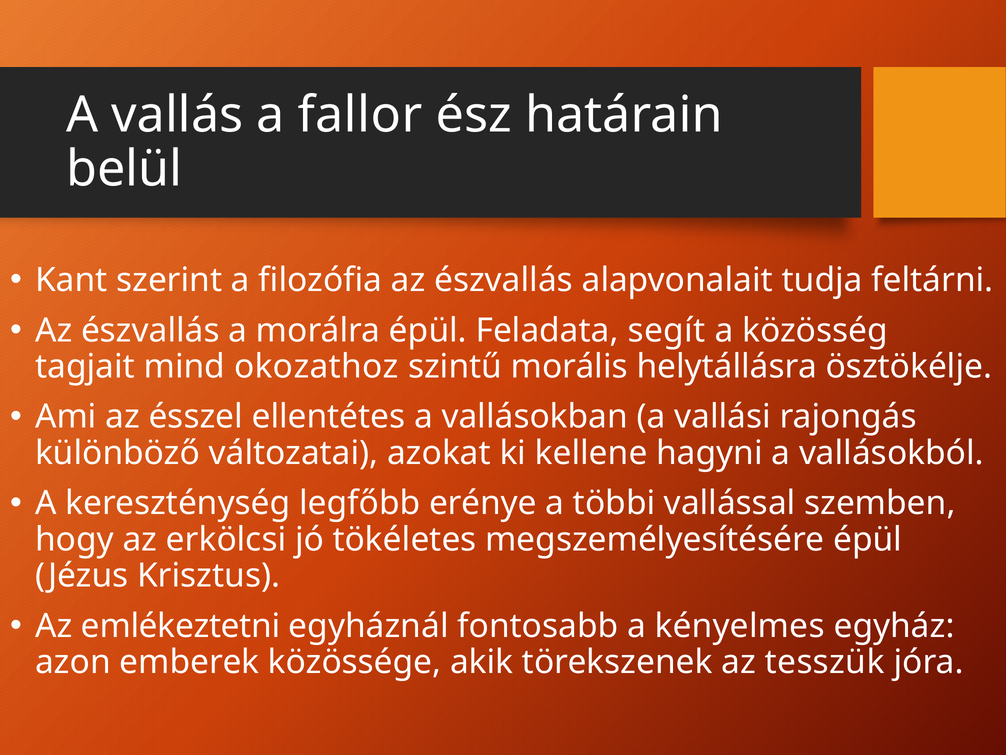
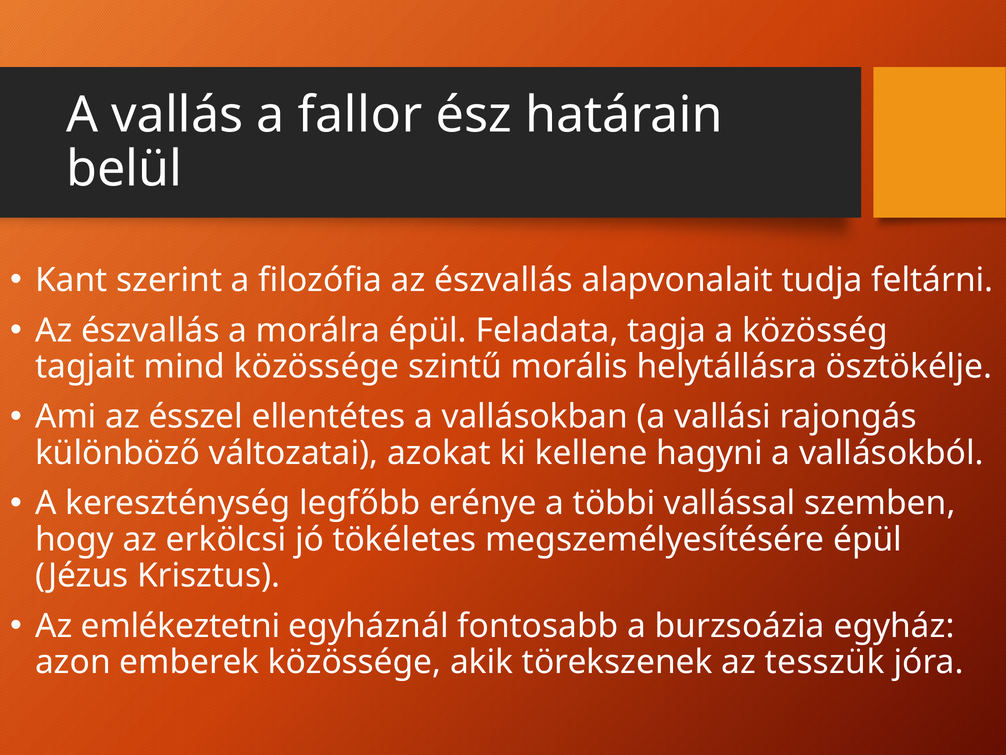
segít: segít -> tagja (667, 330)
mind okozathoz: okozathoz -> közössége (316, 366)
kényelmes: kényelmes -> burzsoázia (740, 626)
